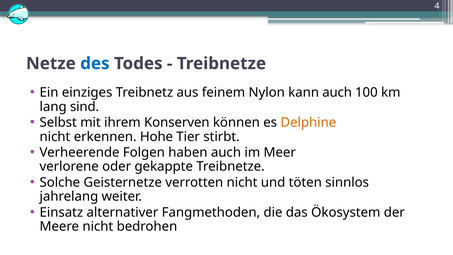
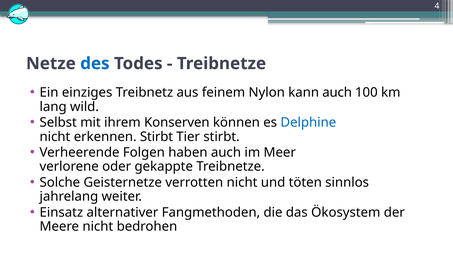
sind: sind -> wild (84, 107)
Delphine colour: orange -> blue (308, 122)
erkennen Hohe: Hohe -> Stirbt (157, 137)
